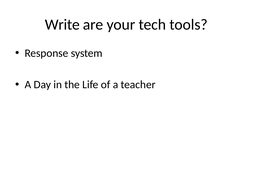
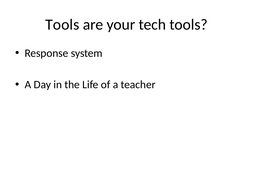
Write: Write -> Tools (62, 24)
